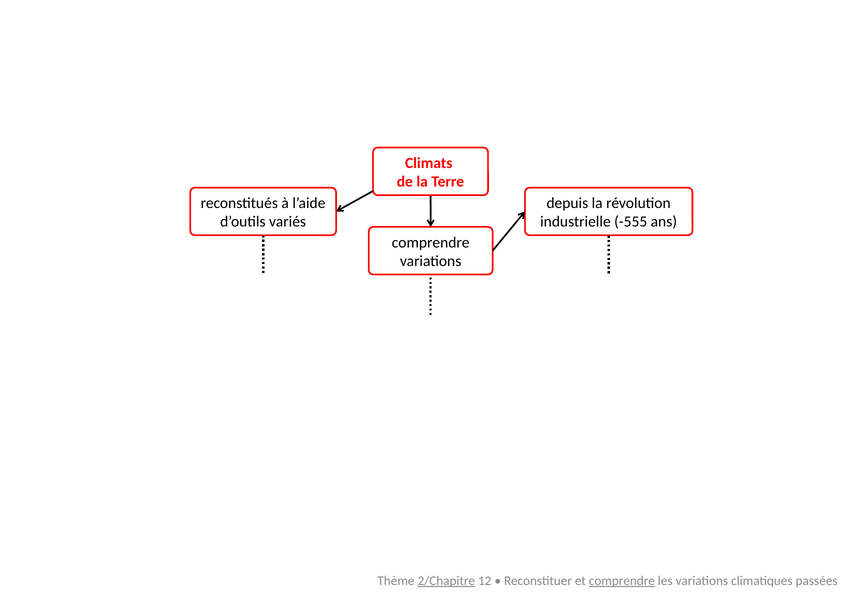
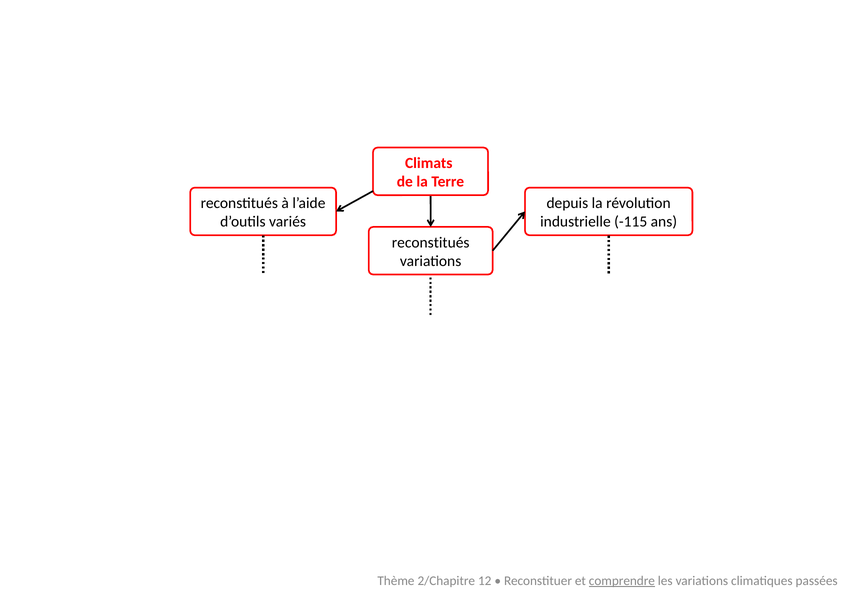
-555: -555 -> -115 (631, 222)
comprendre: comprendre -> reconstitués (431, 242)
2/Chapitre underline: present -> none (446, 581)
